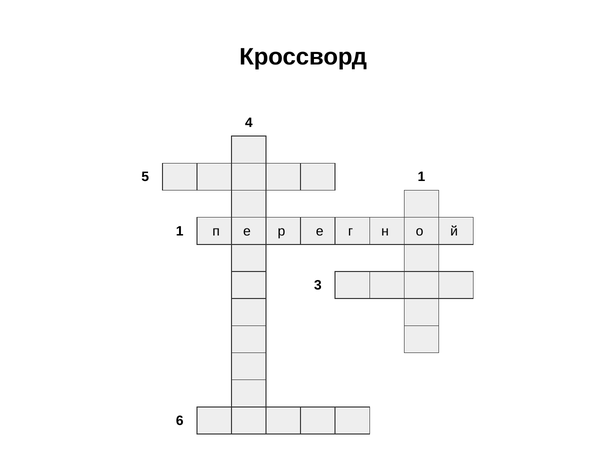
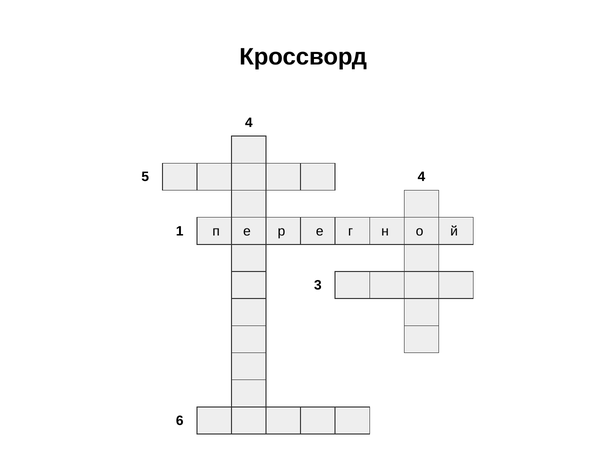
5 1: 1 -> 4 (421, 177)
